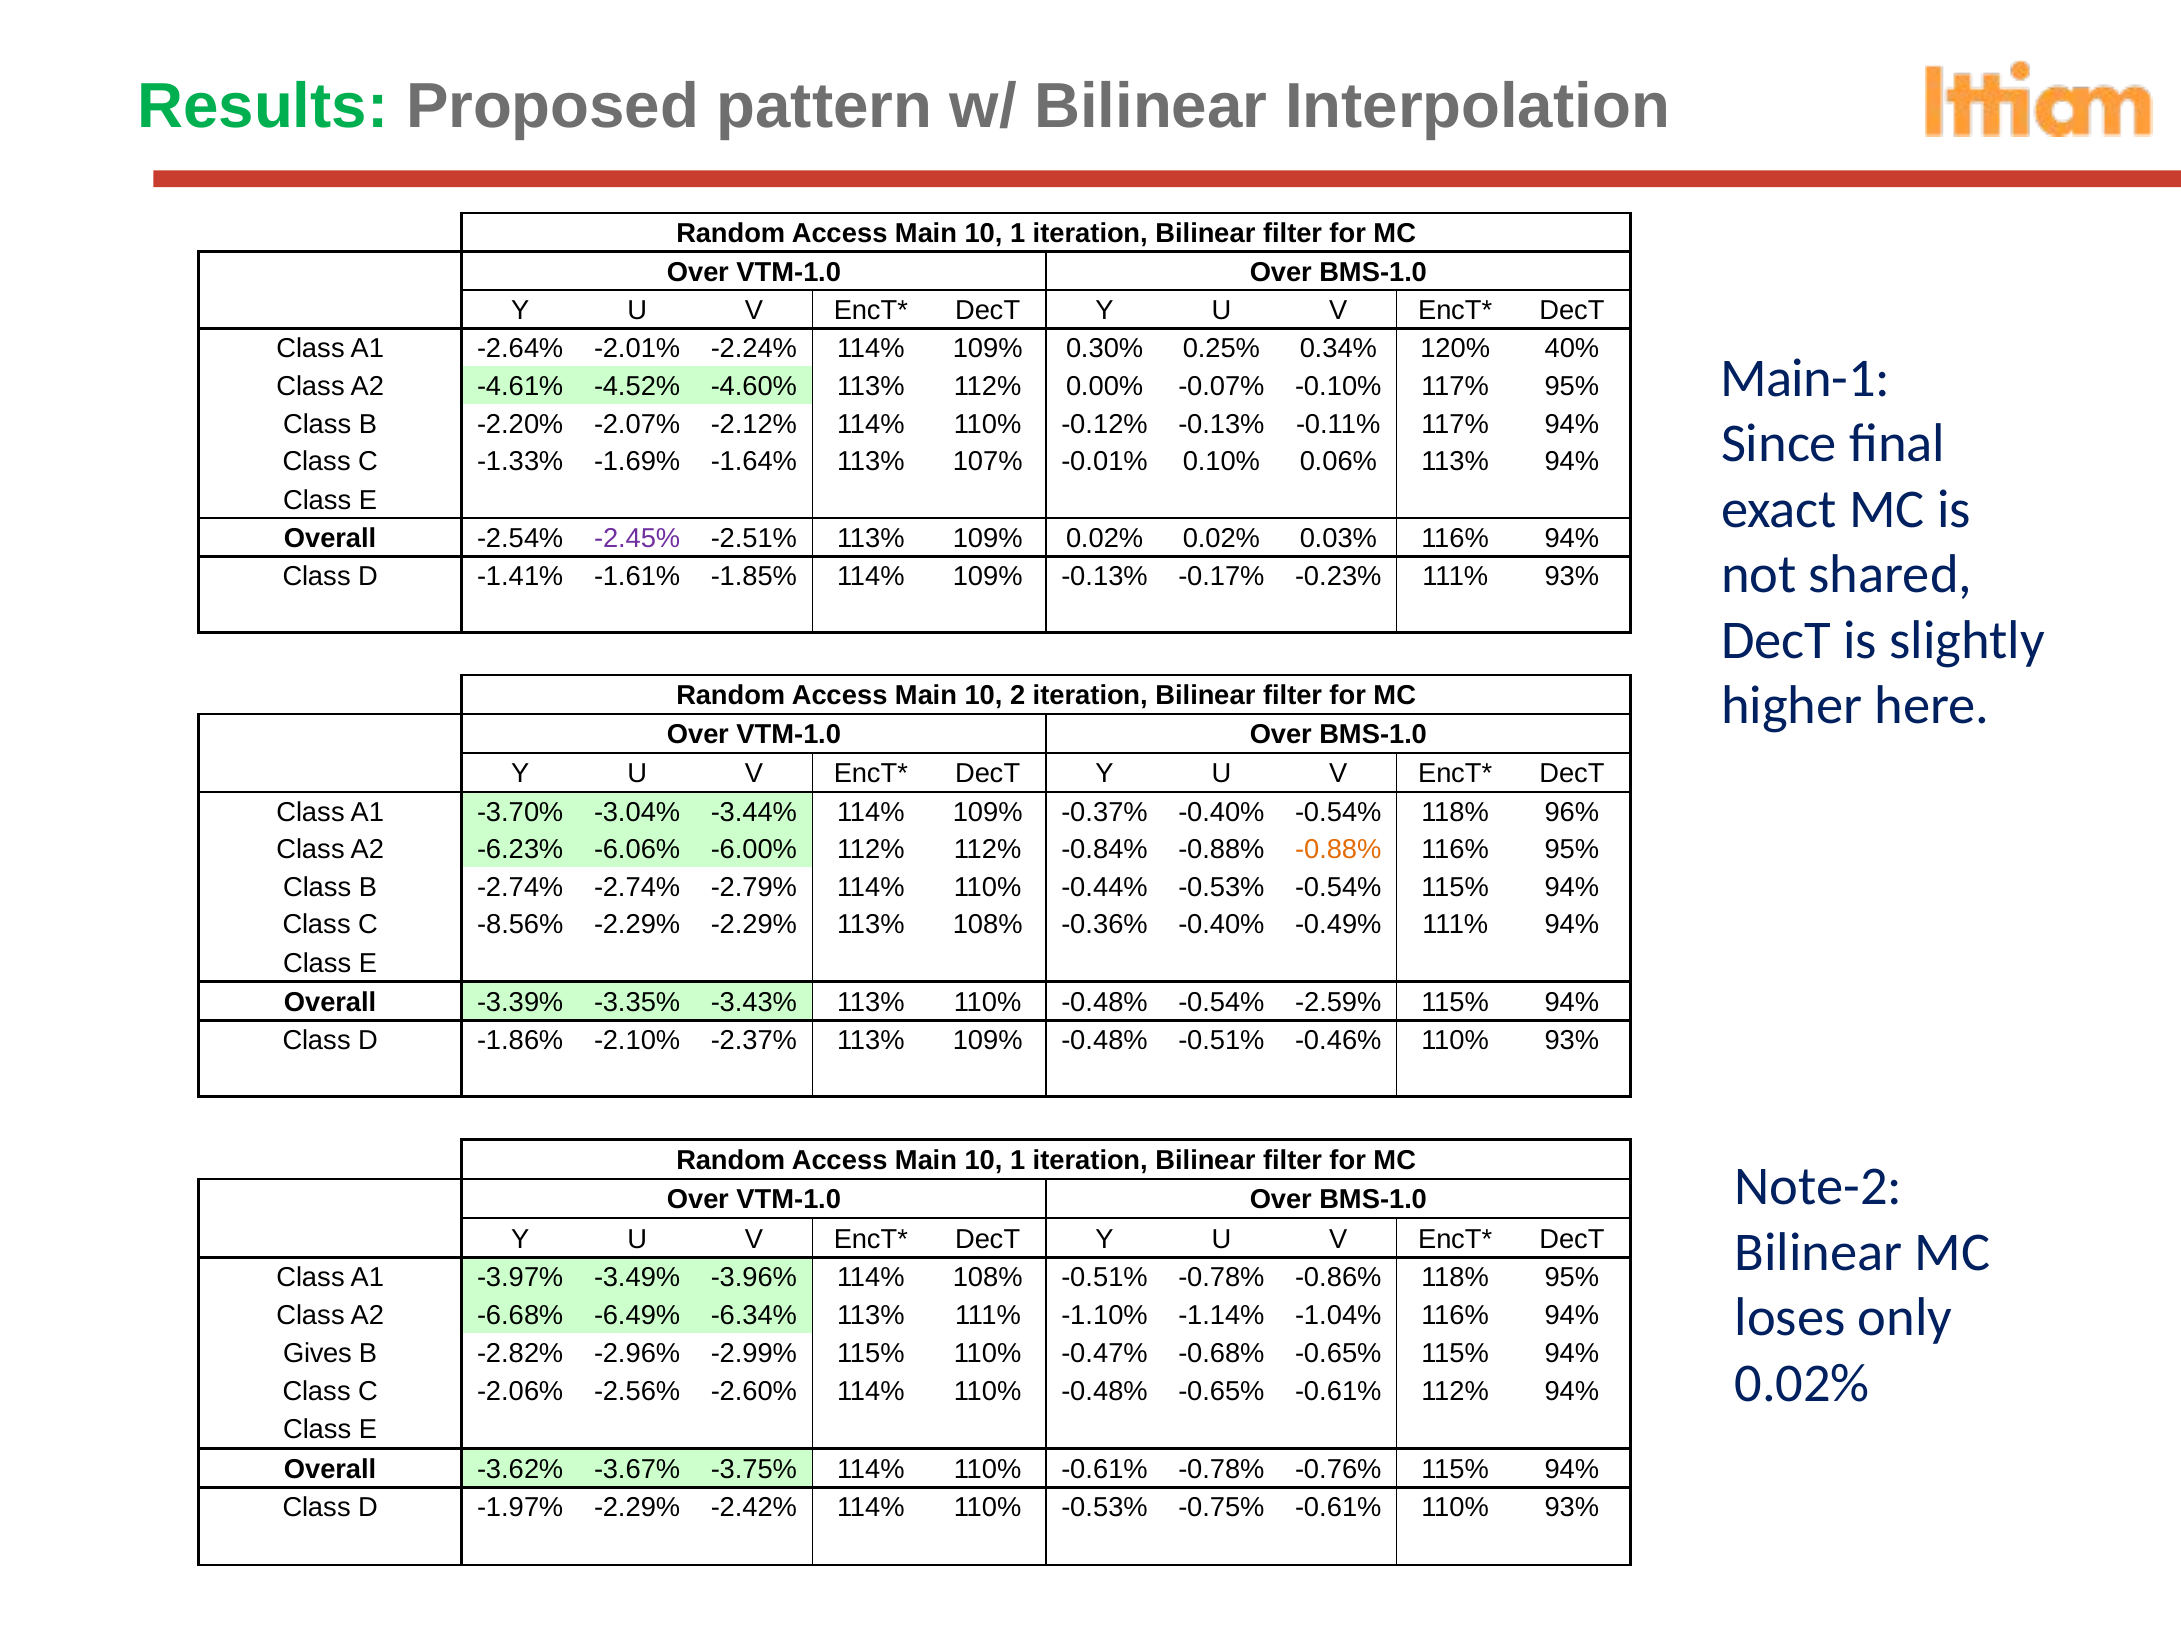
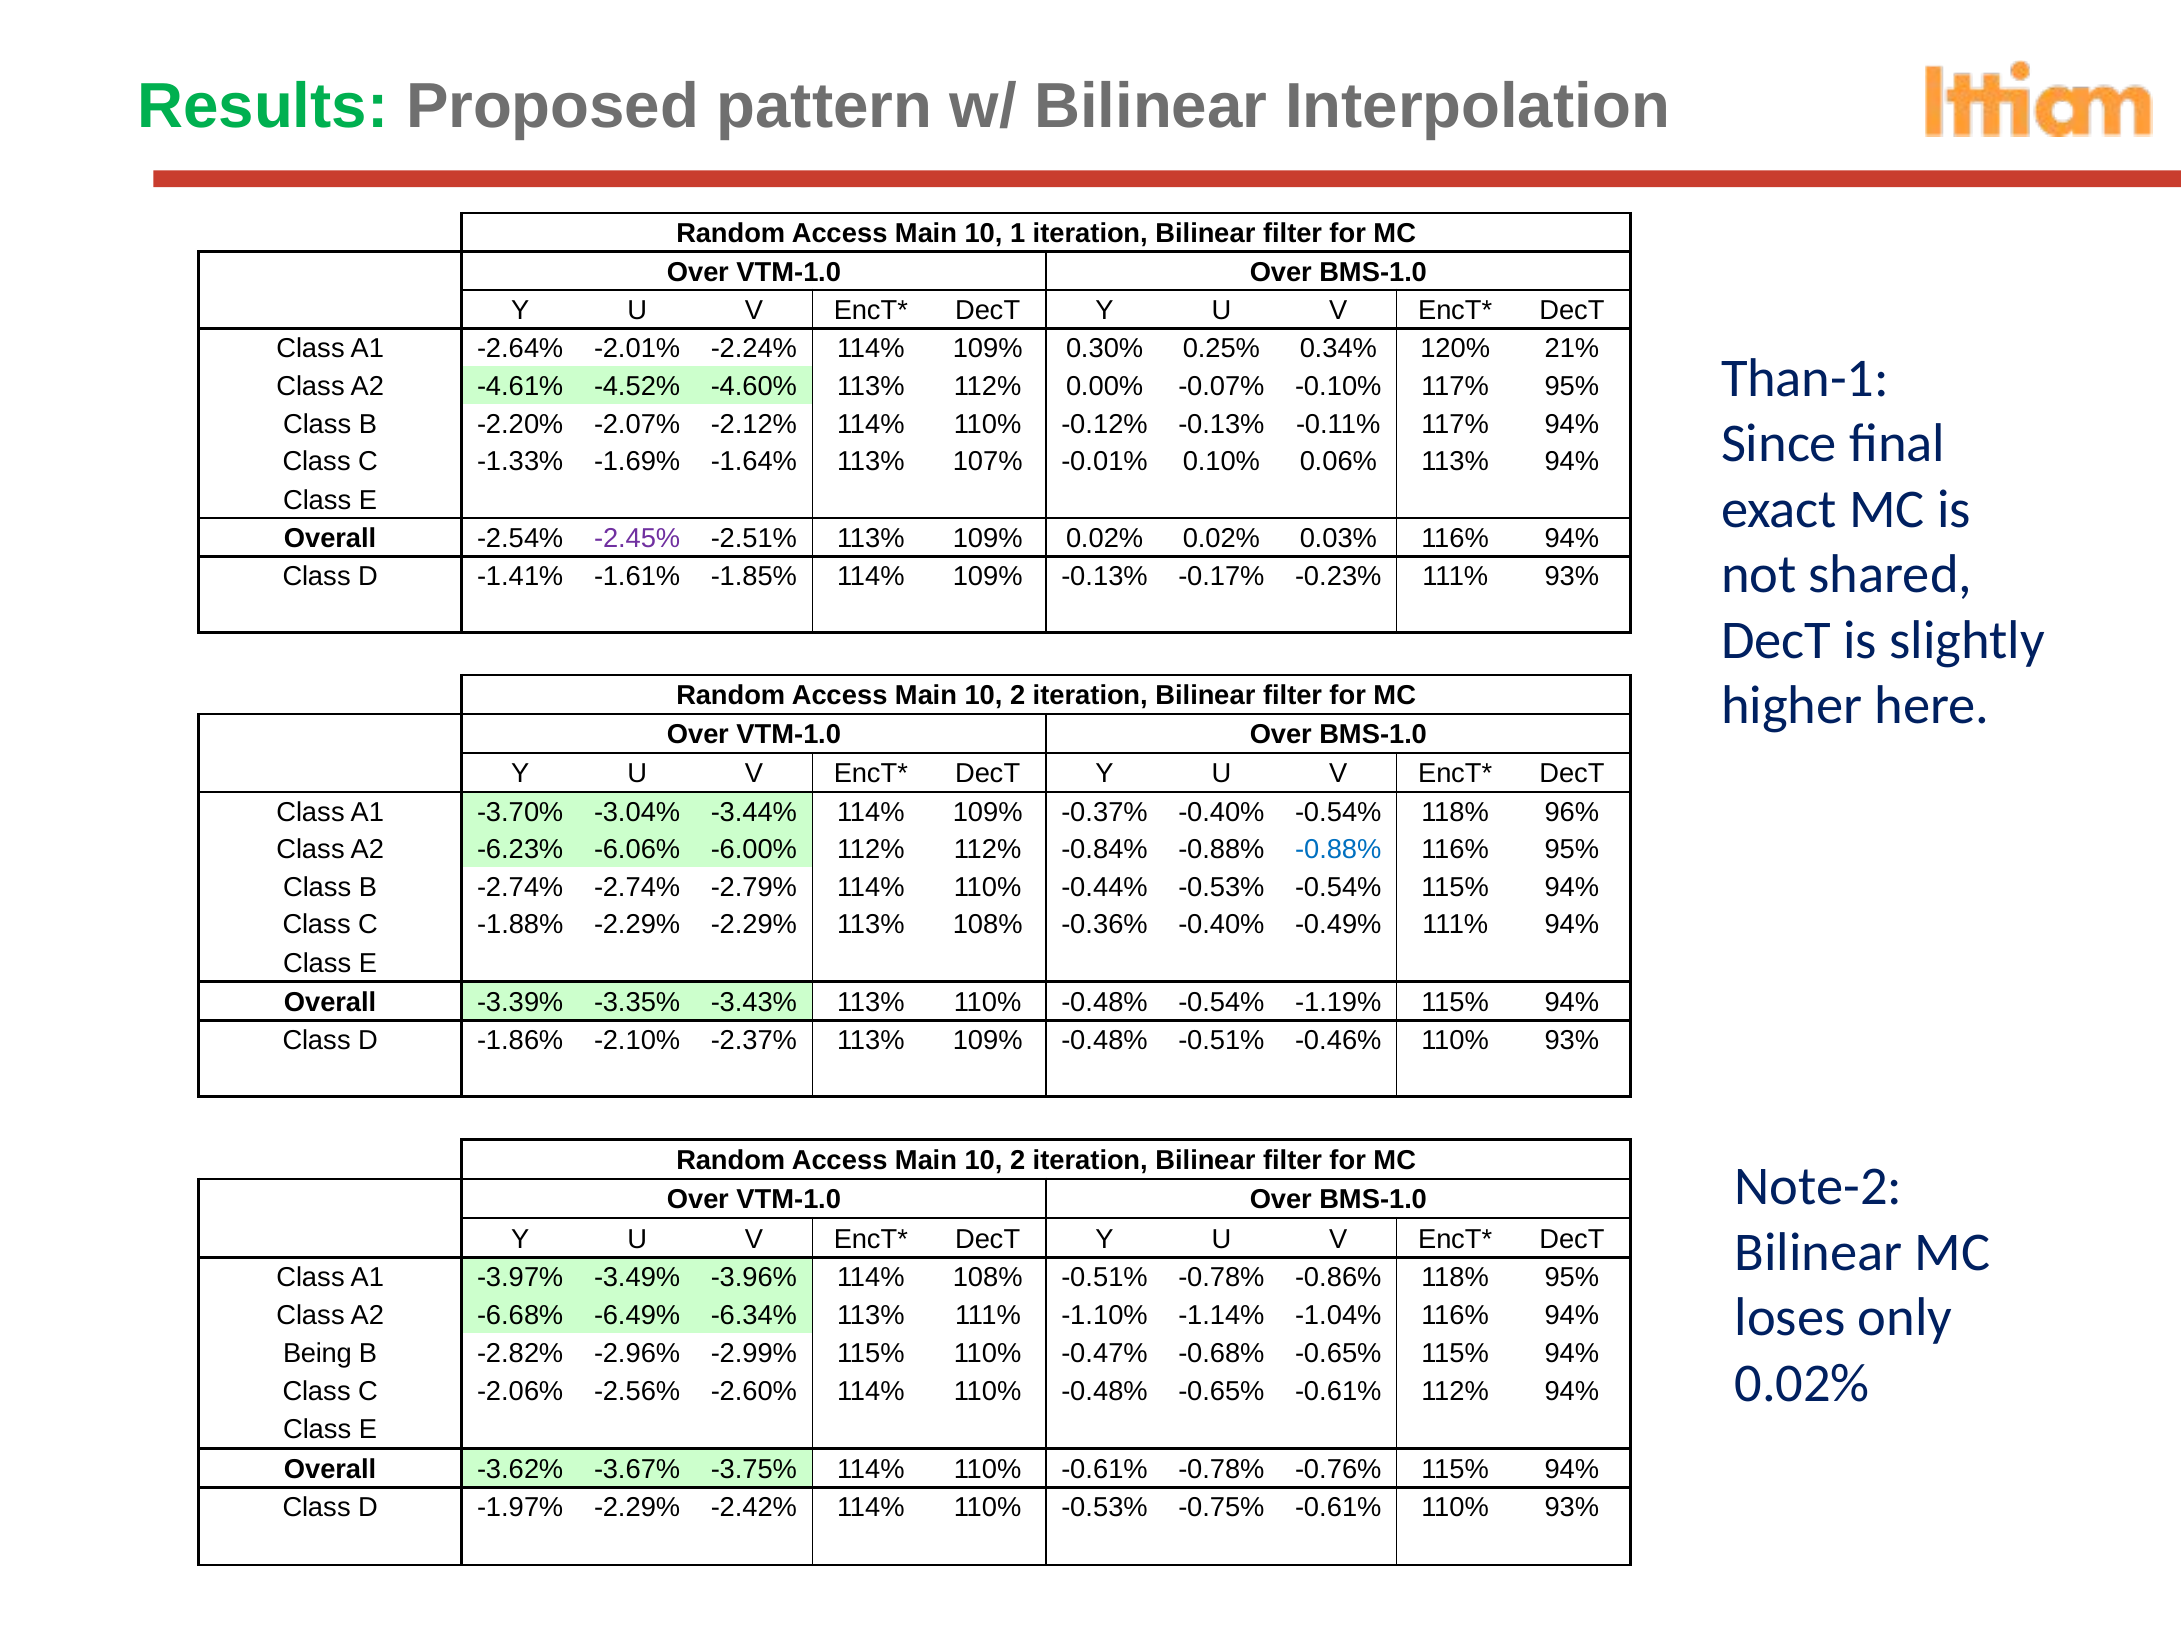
40%: 40% -> 21% (1572, 348)
Main-1: Main-1 -> Than-1 (1805, 378)
-0.88% colour: orange -> blue (1338, 850)
-8.56%: -8.56% -> -1.88% (520, 925)
-2.59%: -2.59% -> -1.19% (1338, 1002)
1: 1 -> 2 (1018, 1160)
Gives: Gives -> Being (317, 1353)
